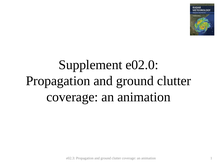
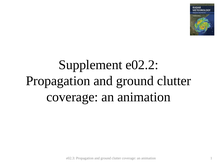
e02.0: e02.0 -> e02.2 (142, 65)
